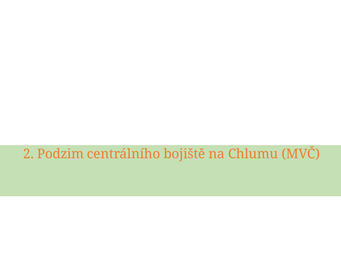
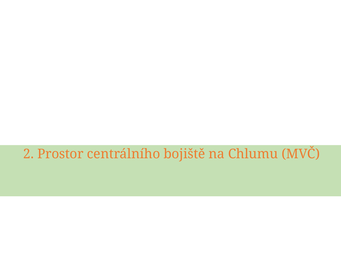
Podzim: Podzim -> Prostor (60, 154)
